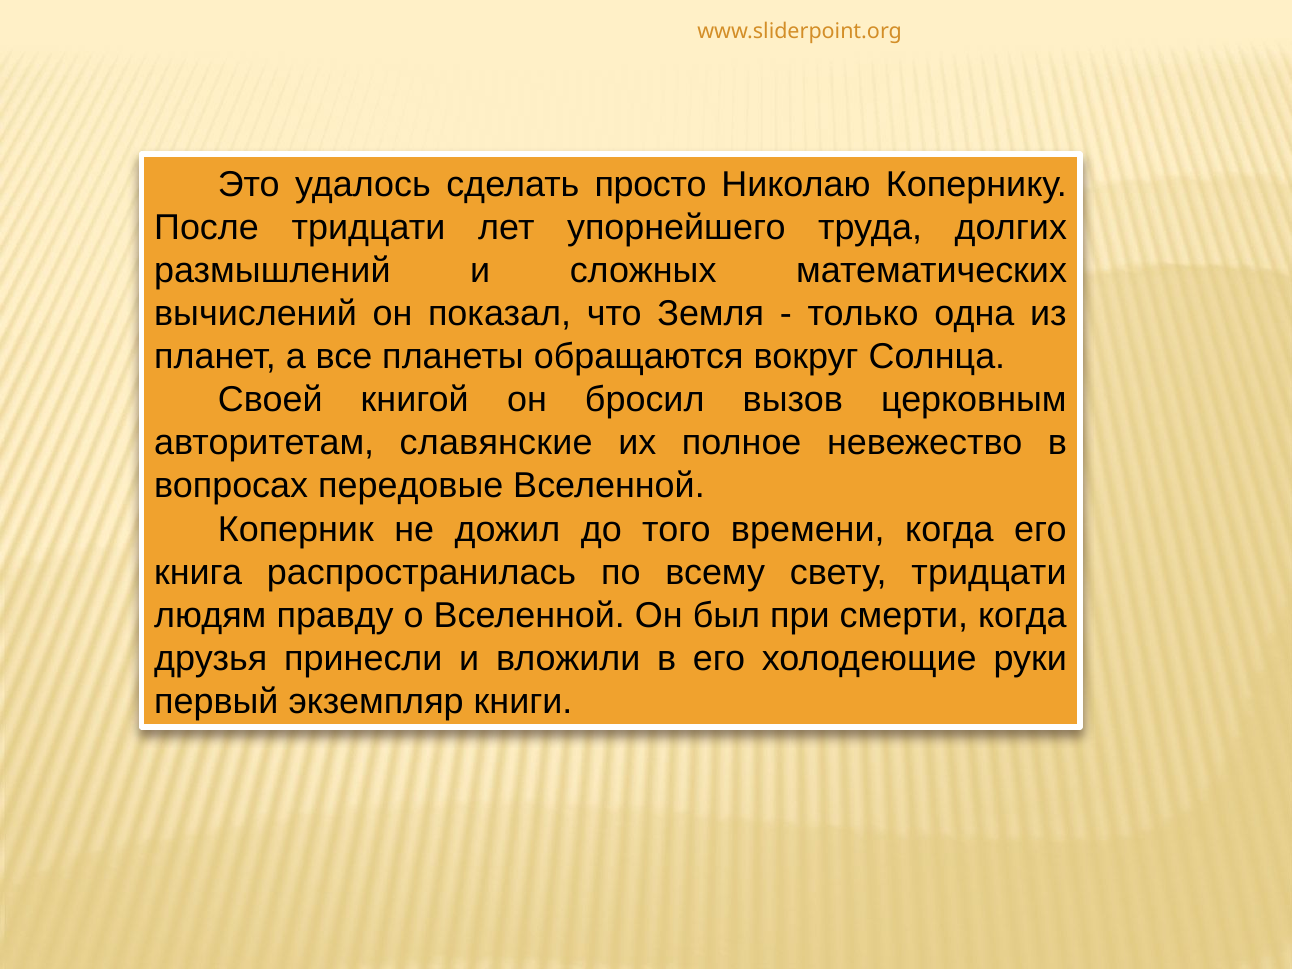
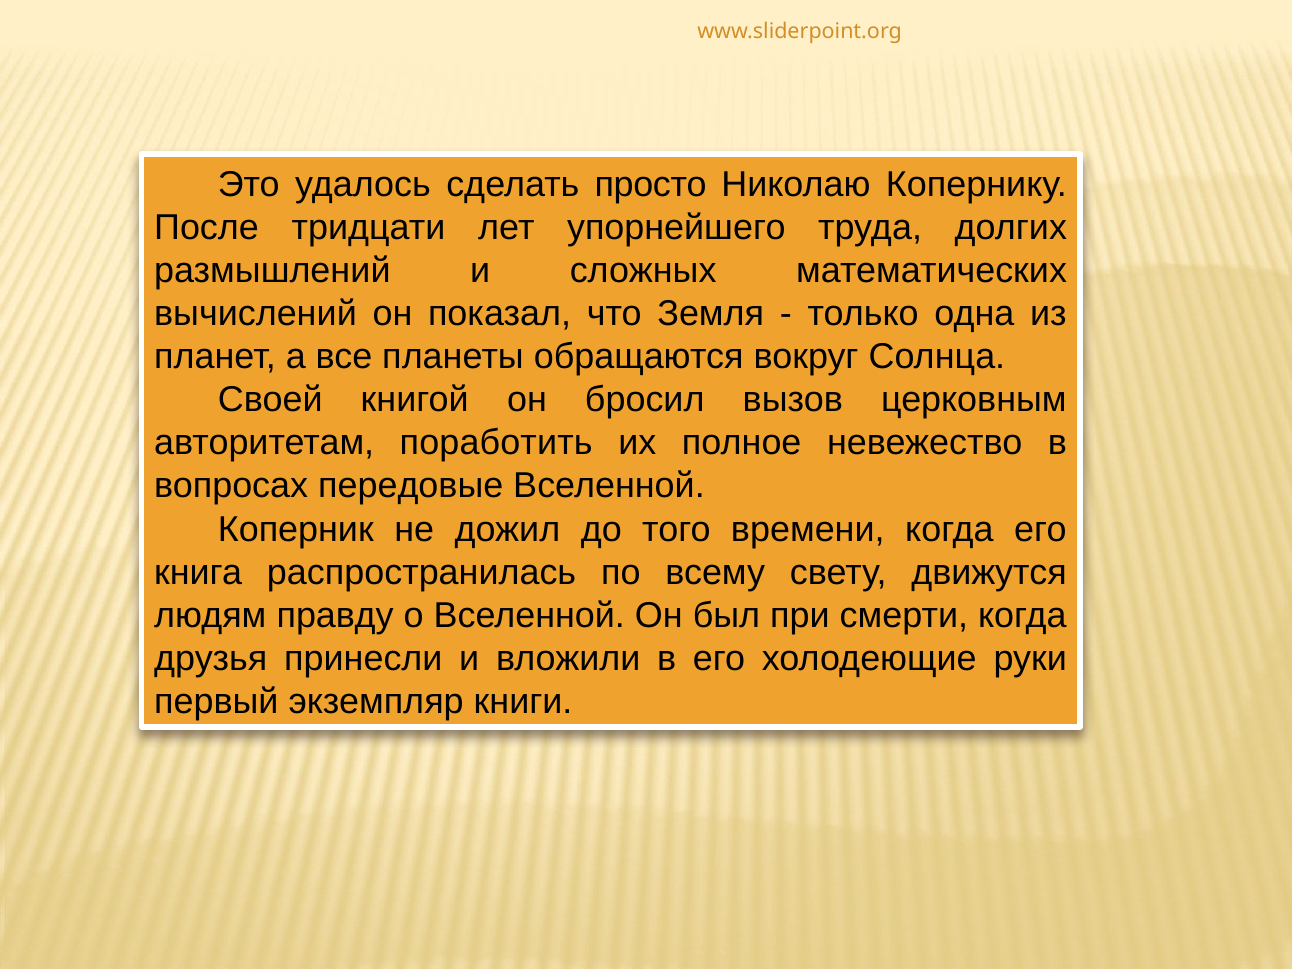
славянские: славянские -> поработить (496, 443)
свету тридцати: тридцати -> движутся (989, 572)
